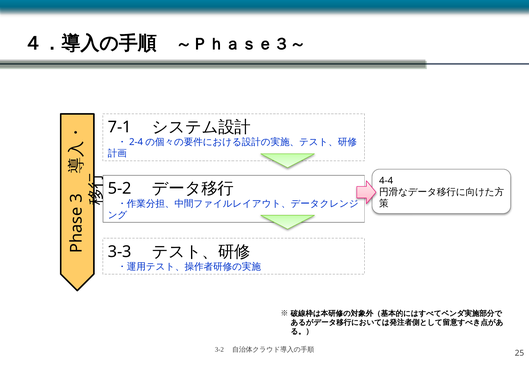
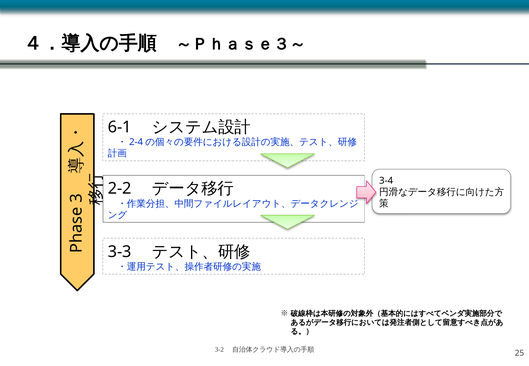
7-1: 7-1 -> 6-1 (120, 127)
4-4: 4-4 -> 3-4 (386, 181)
5-2: 5-2 -> 2-2 (120, 189)
